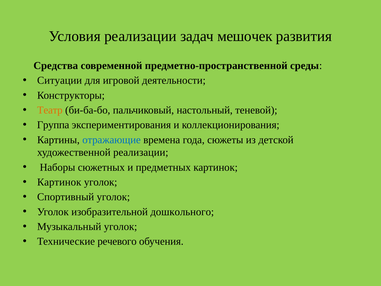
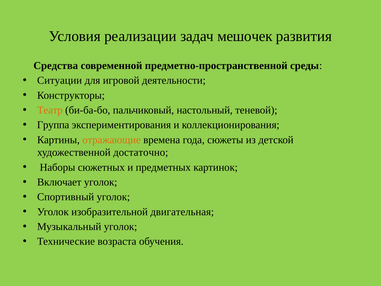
отражающие colour: blue -> orange (112, 140)
художественной реализации: реализации -> достаточно (141, 152)
Картинок: Картинок -> Включает (59, 182)
дошкольного: дошкольного -> двигательная (182, 212)
речевого: речевого -> возраста (117, 241)
